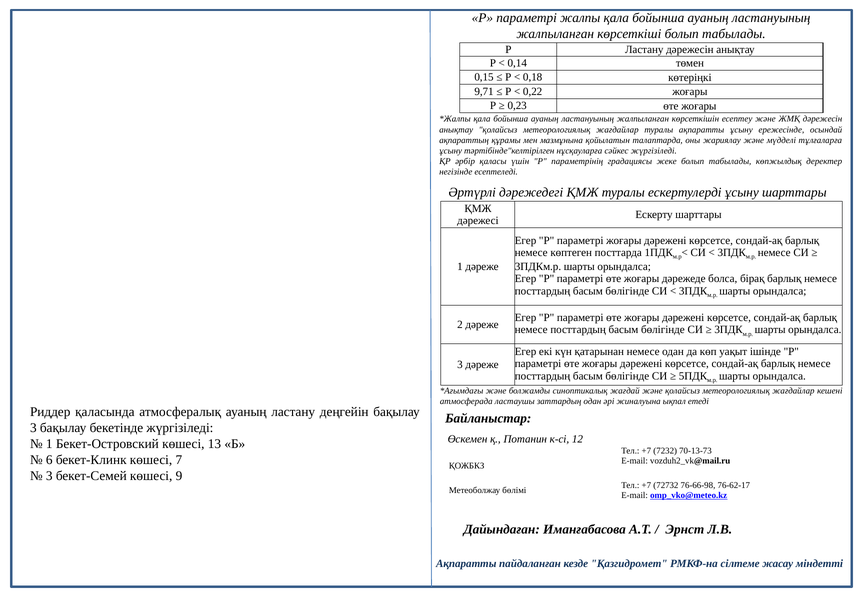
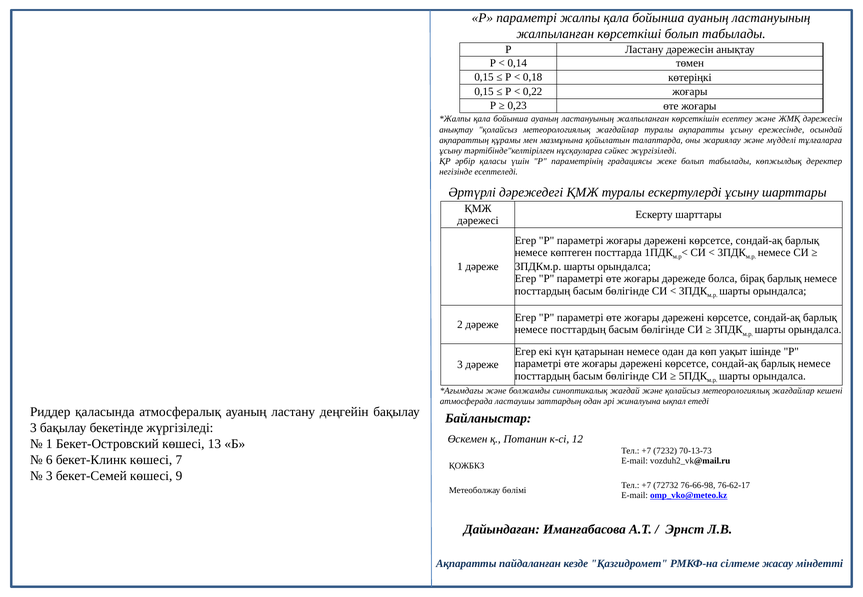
9,71: 9,71 -> 0,15 (484, 92)
